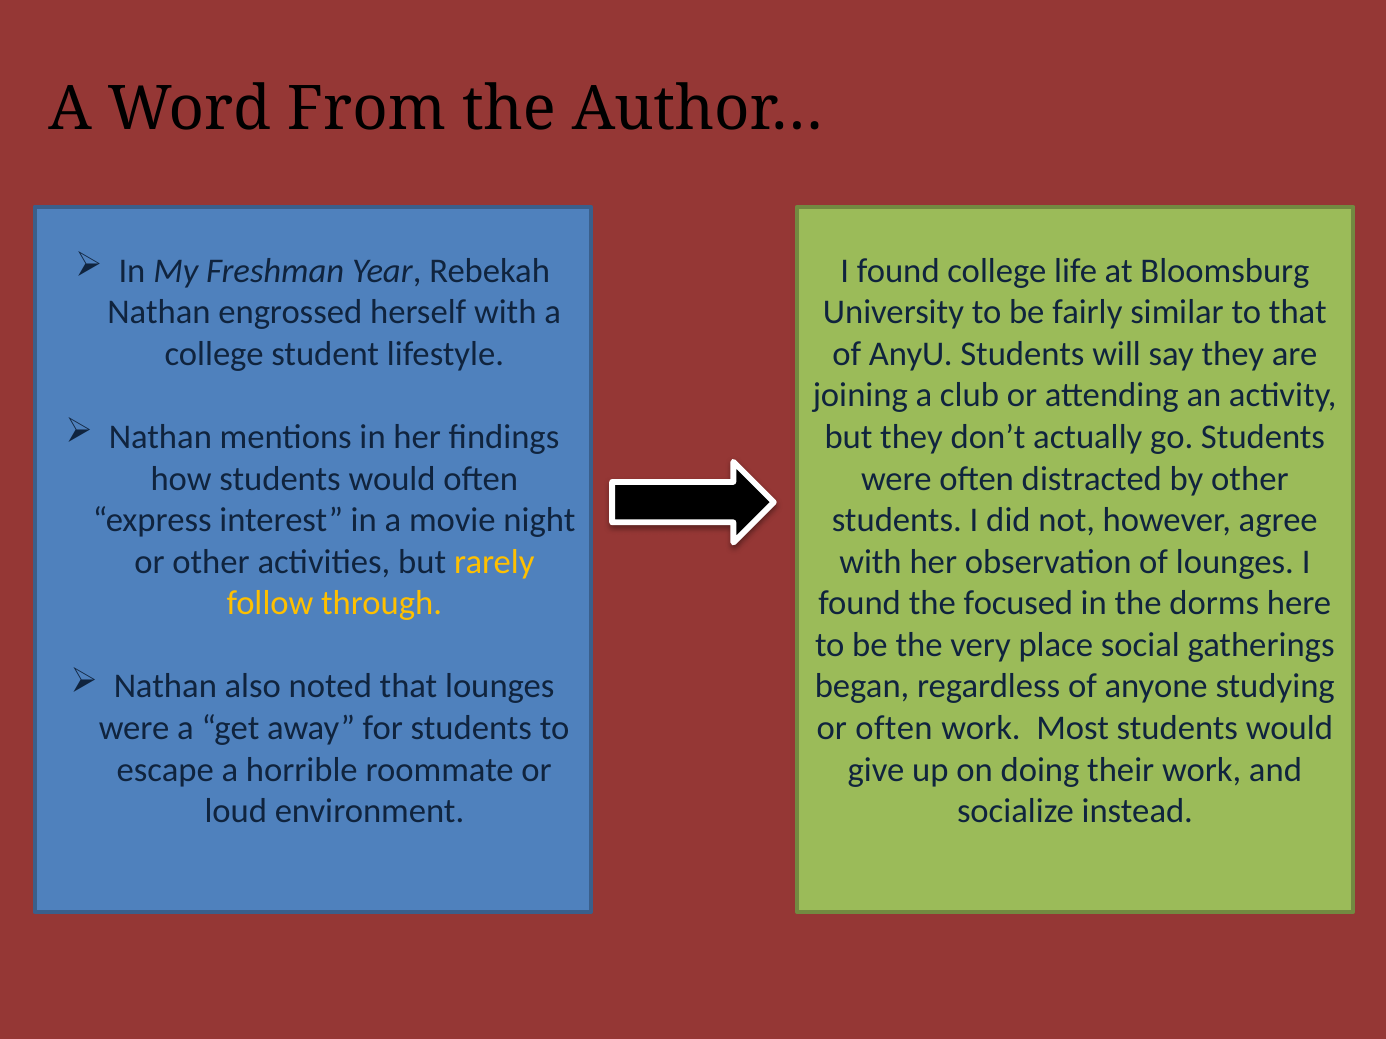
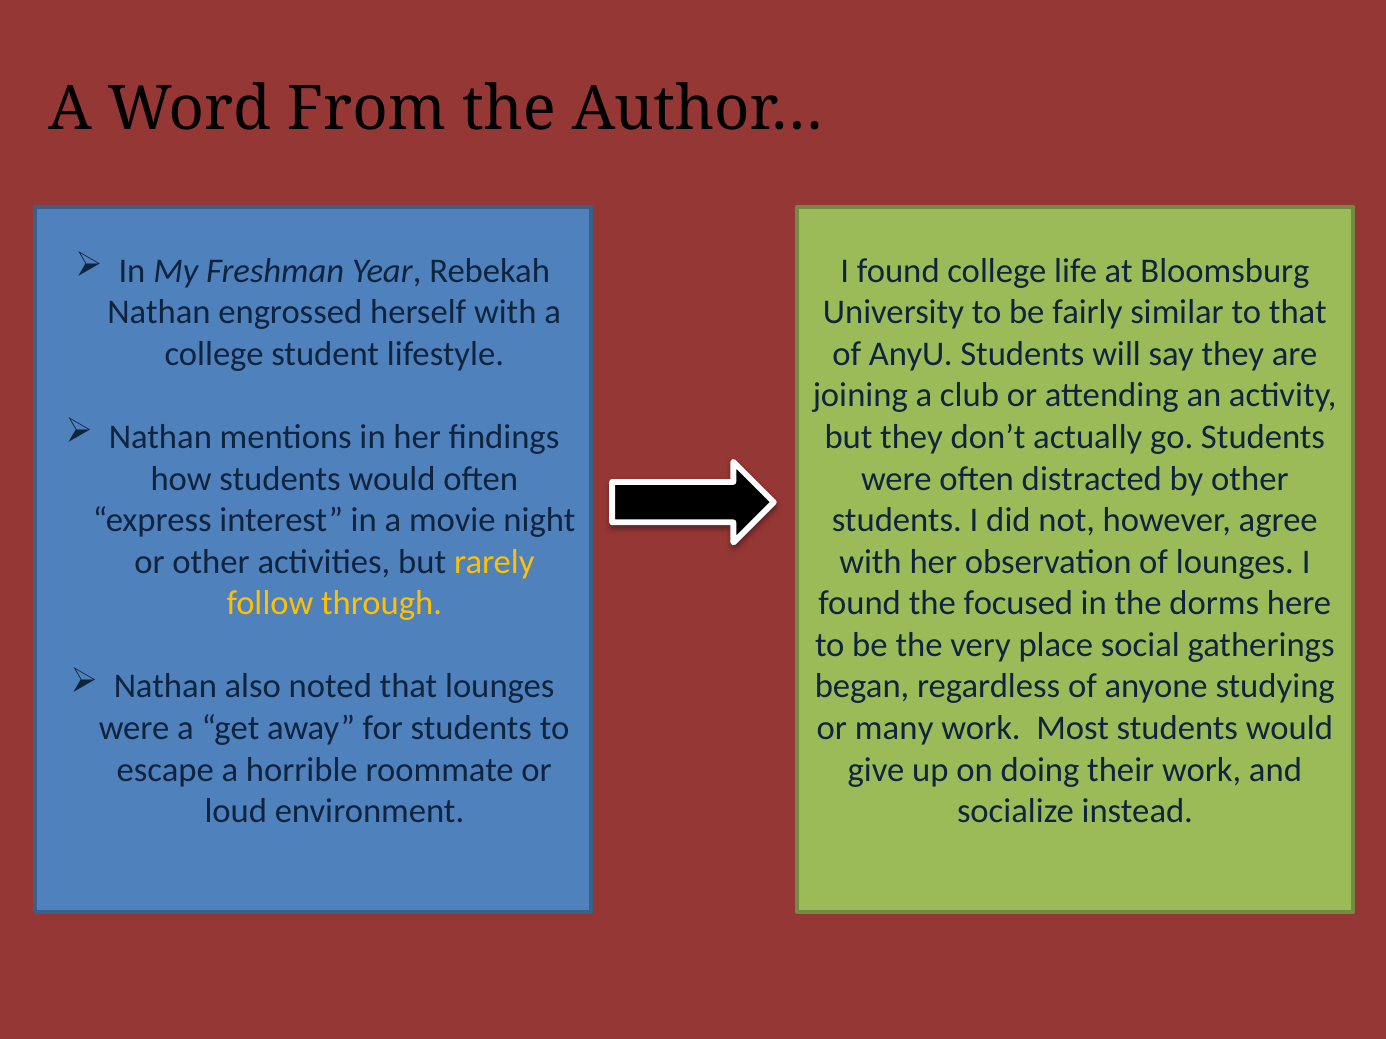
or often: often -> many (894, 728)
